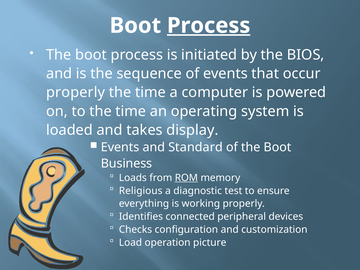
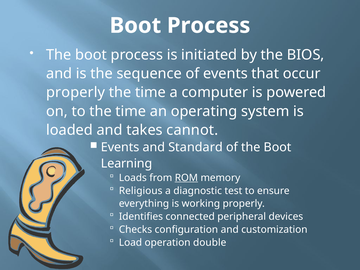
Process underline: present -> none (209, 26)
display: display -> cannot (192, 130)
Business: Business -> Learning (127, 163)
picture: picture -> double (210, 243)
